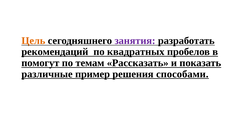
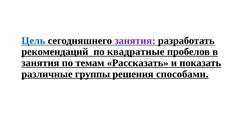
Цель colour: orange -> blue (33, 41)
квадратных: квадратных -> квадратные (136, 52)
помогут: помогут -> занятия (40, 63)
пример: пример -> группы (93, 74)
